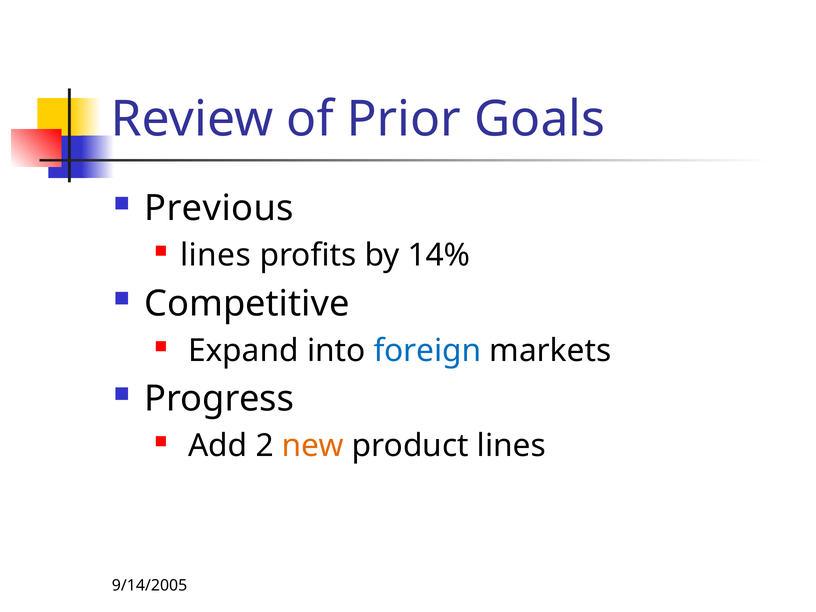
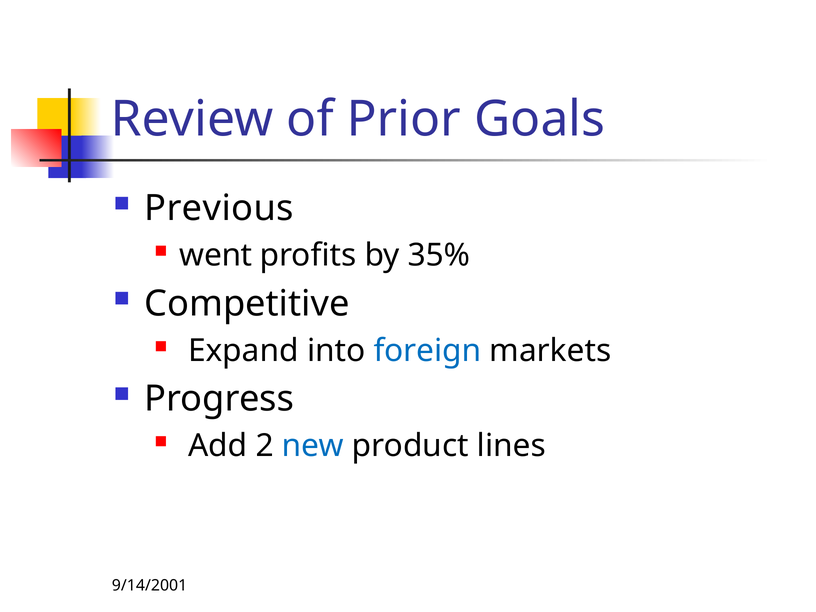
lines: lines -> went (216, 255)
14%: 14% -> 35% (439, 255)
new colour: orange -> blue (313, 446)
9/14/2005: 9/14/2005 -> 9/14/2001 (150, 585)
